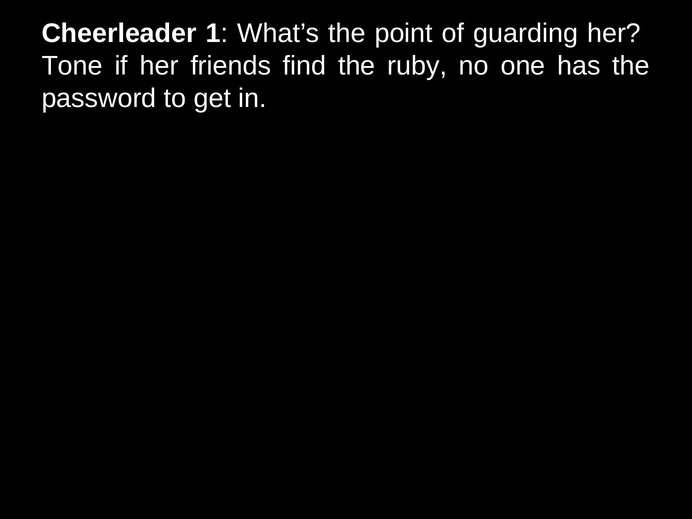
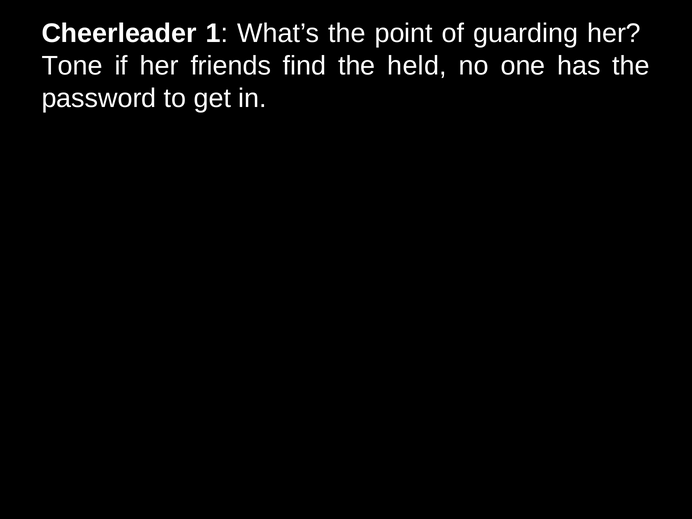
ruby: ruby -> held (417, 66)
